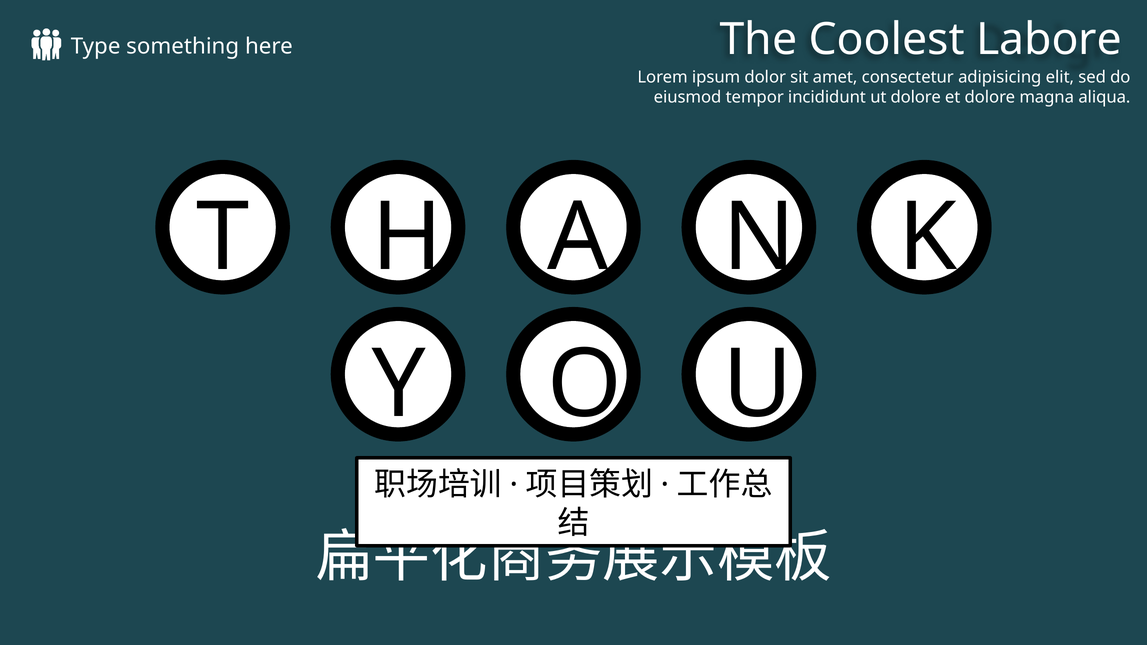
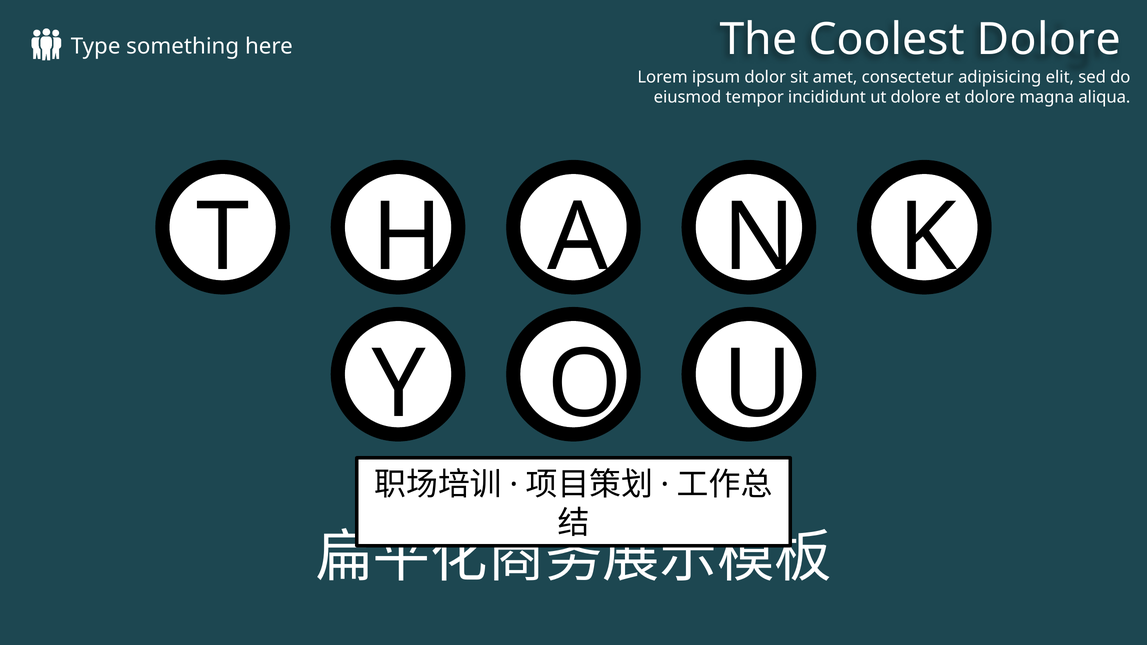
Coolest Labore: Labore -> Dolore (1049, 40)
